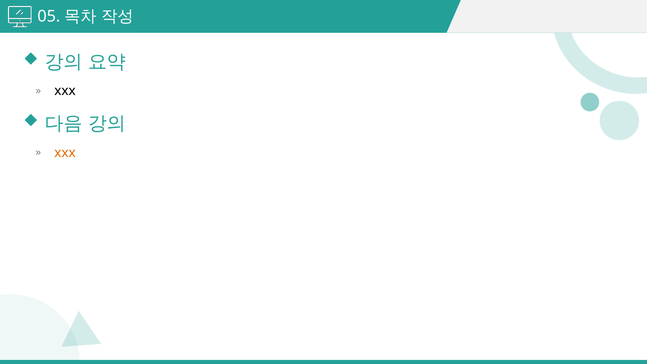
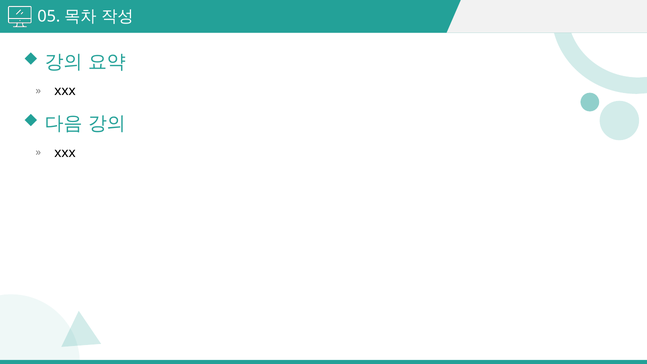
xxx colour: orange -> black (65, 153)
